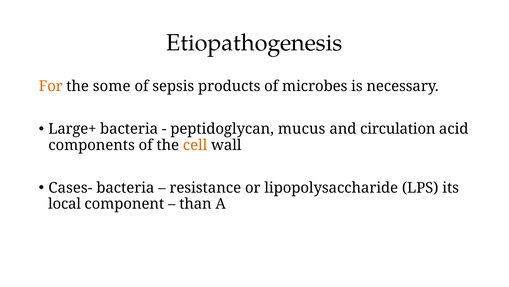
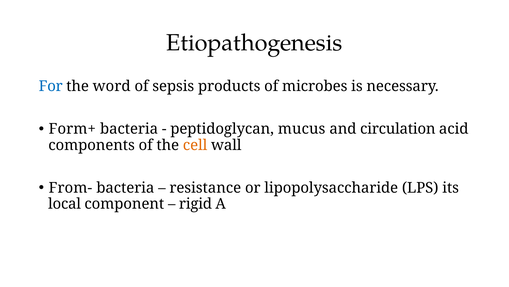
For colour: orange -> blue (51, 86)
some: some -> word (112, 86)
Large+: Large+ -> Form+ (72, 129)
Cases-: Cases- -> From- (70, 187)
than: than -> rigid (195, 203)
